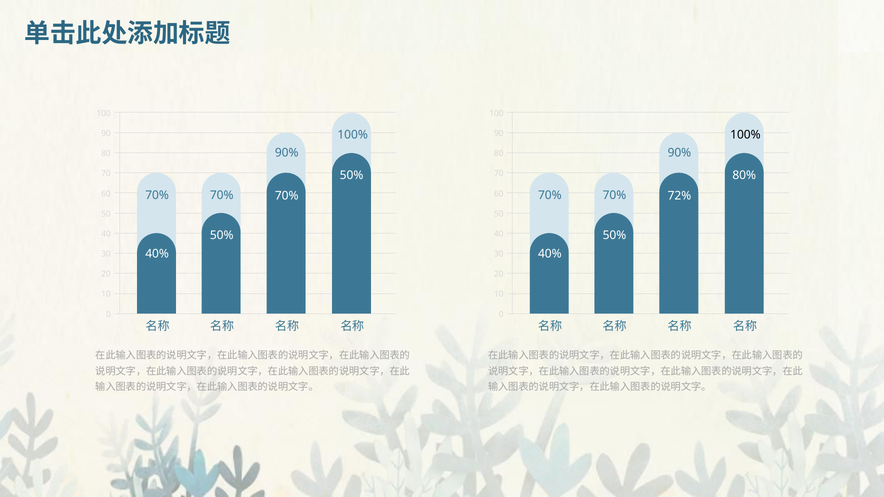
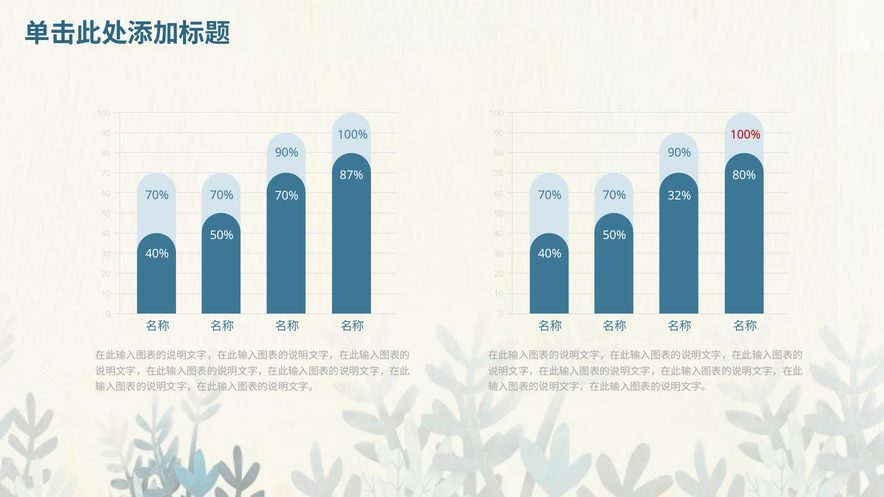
100% colour: black -> red (745, 135)
50%: 50% -> 87% (352, 175)
72%: 72% -> 32% (679, 196)
